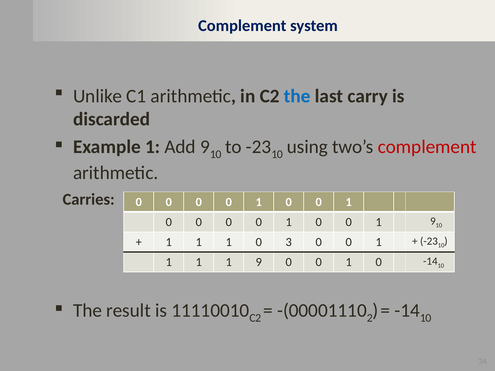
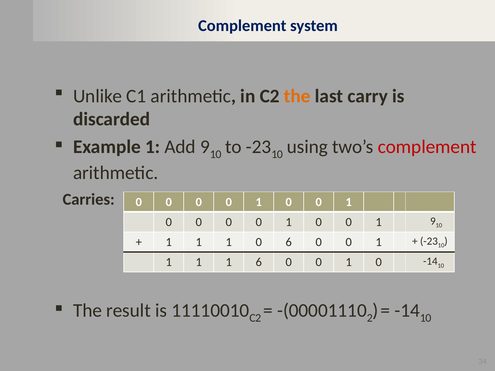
the colour: blue -> orange (297, 96)
0 3: 3 -> 6 (289, 242)
1 1 9: 9 -> 6 (259, 262)
